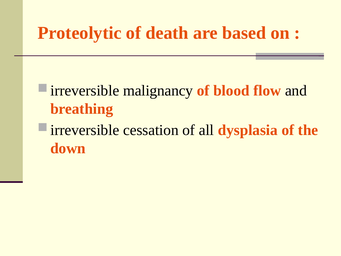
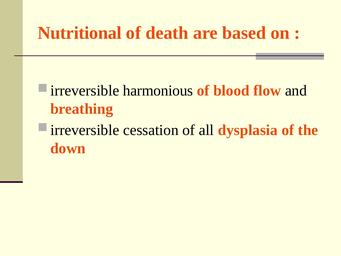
Proteolytic: Proteolytic -> Nutritional (80, 33)
malignancy: malignancy -> harmonious (158, 90)
